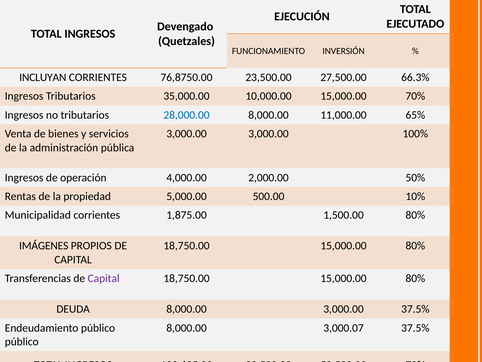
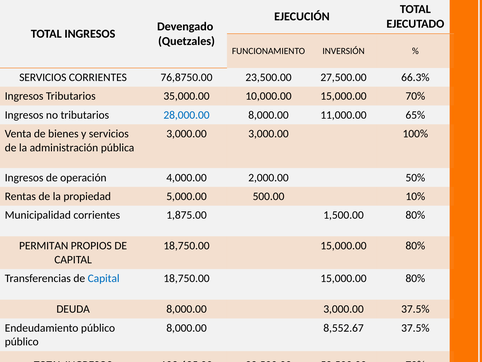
INCLUYAN: INCLUYAN -> SERVICIOS (43, 77)
IMÁGENES: IMÁGENES -> PERMITAN (44, 245)
Capital colour: purple -> blue (104, 278)
3,000.07: 3,000.07 -> 8,552.67 (344, 328)
